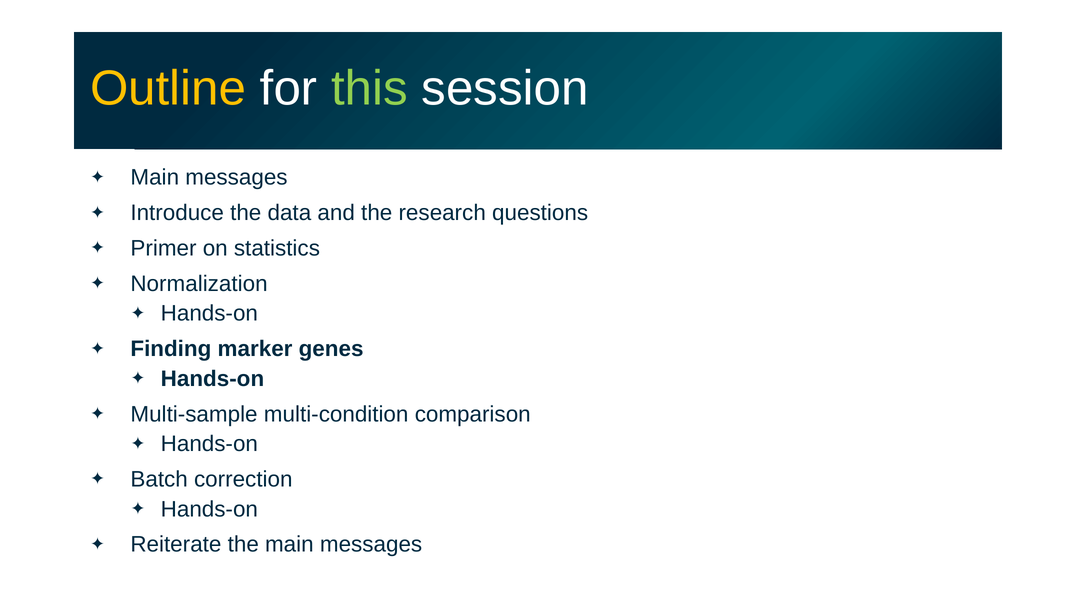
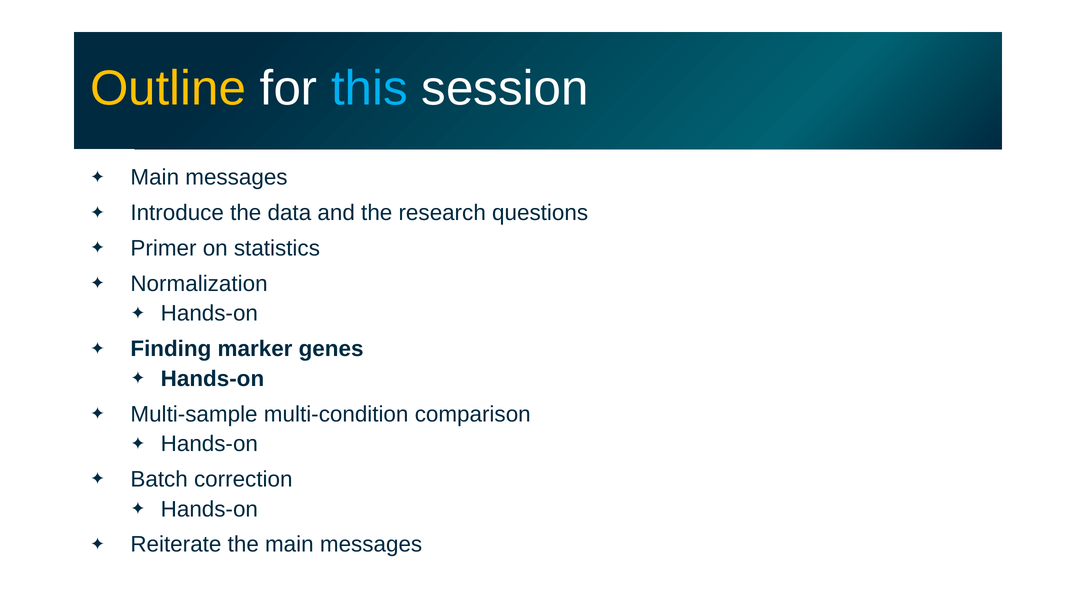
this colour: light green -> light blue (369, 88)
